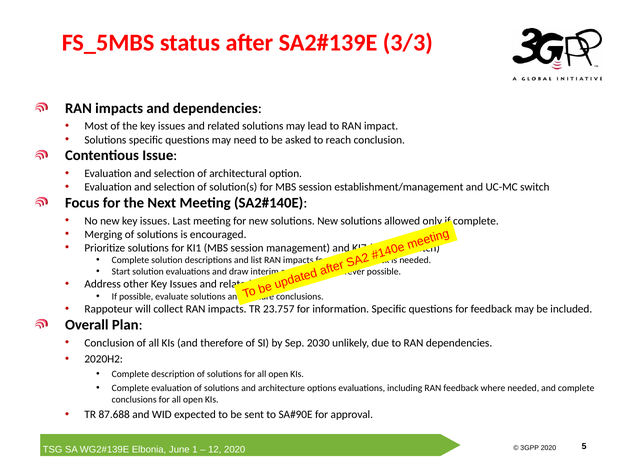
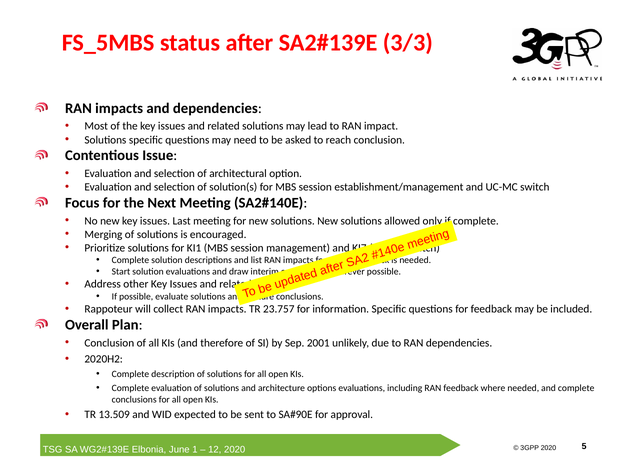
2030: 2030 -> 2001 (318, 343)
87.688: 87.688 -> 13.509 (114, 415)
